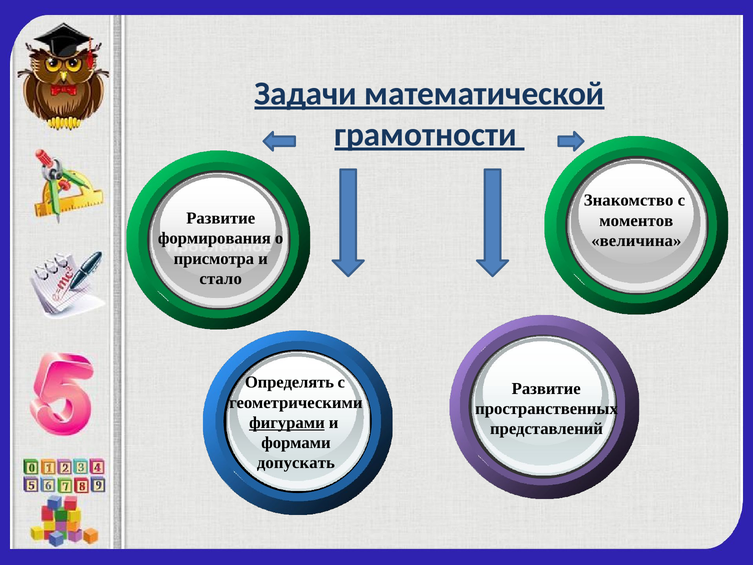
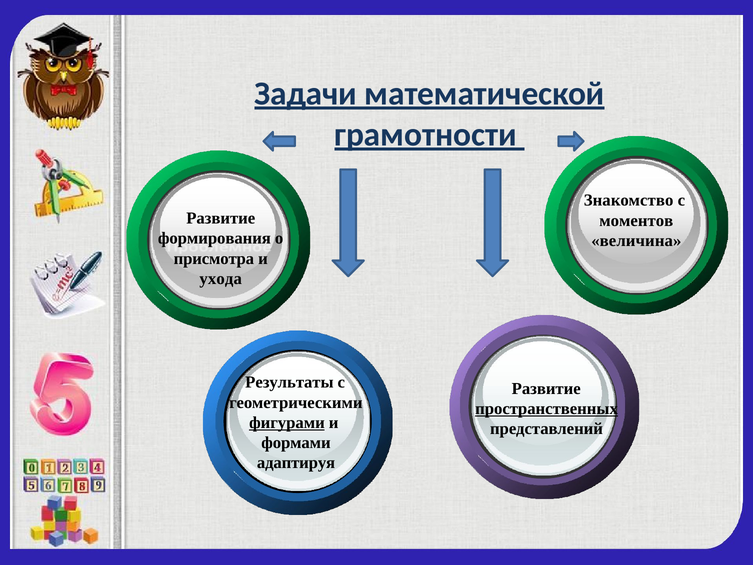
стало: стало -> ухода (221, 278)
Определять: Определять -> Результаты (289, 382)
пространственных underline: none -> present (547, 409)
допускать: допускать -> адаптируя (296, 463)
